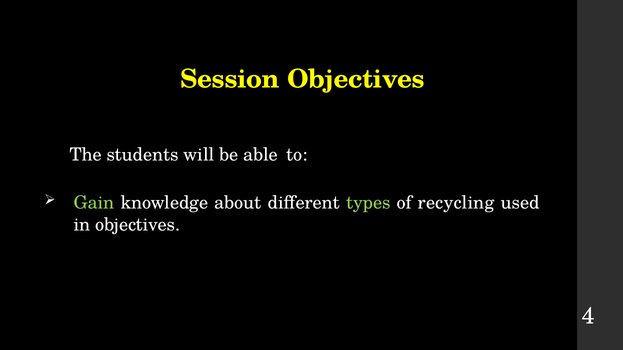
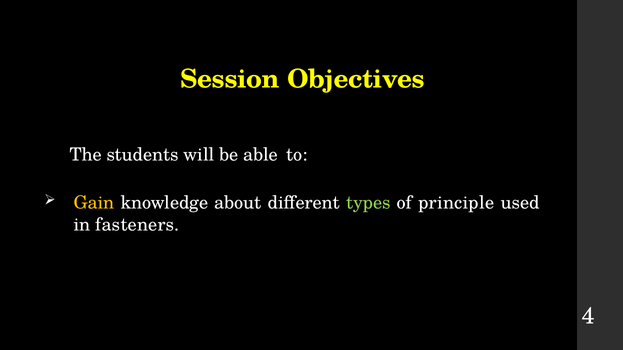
Gain colour: light green -> yellow (94, 203)
recycling: recycling -> principle (456, 203)
in objectives: objectives -> fasteners (137, 225)
